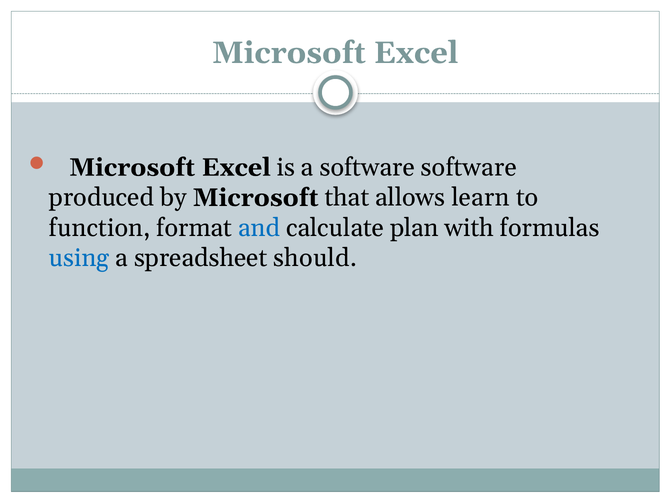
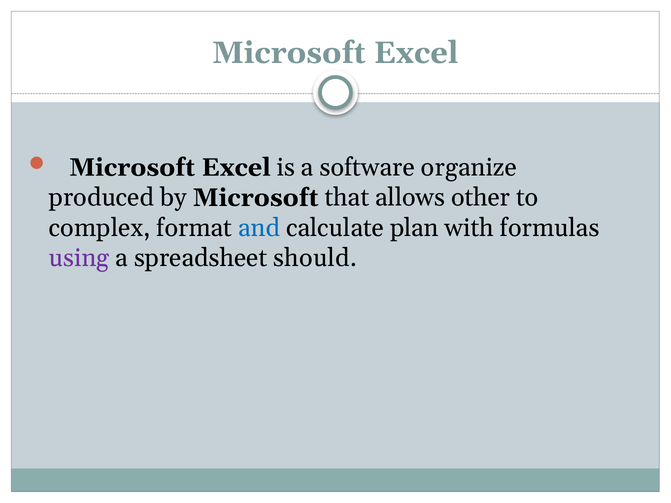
software software: software -> organize (469, 167)
learn: learn -> other (481, 198)
function: function -> complex (100, 228)
using colour: blue -> purple (79, 258)
